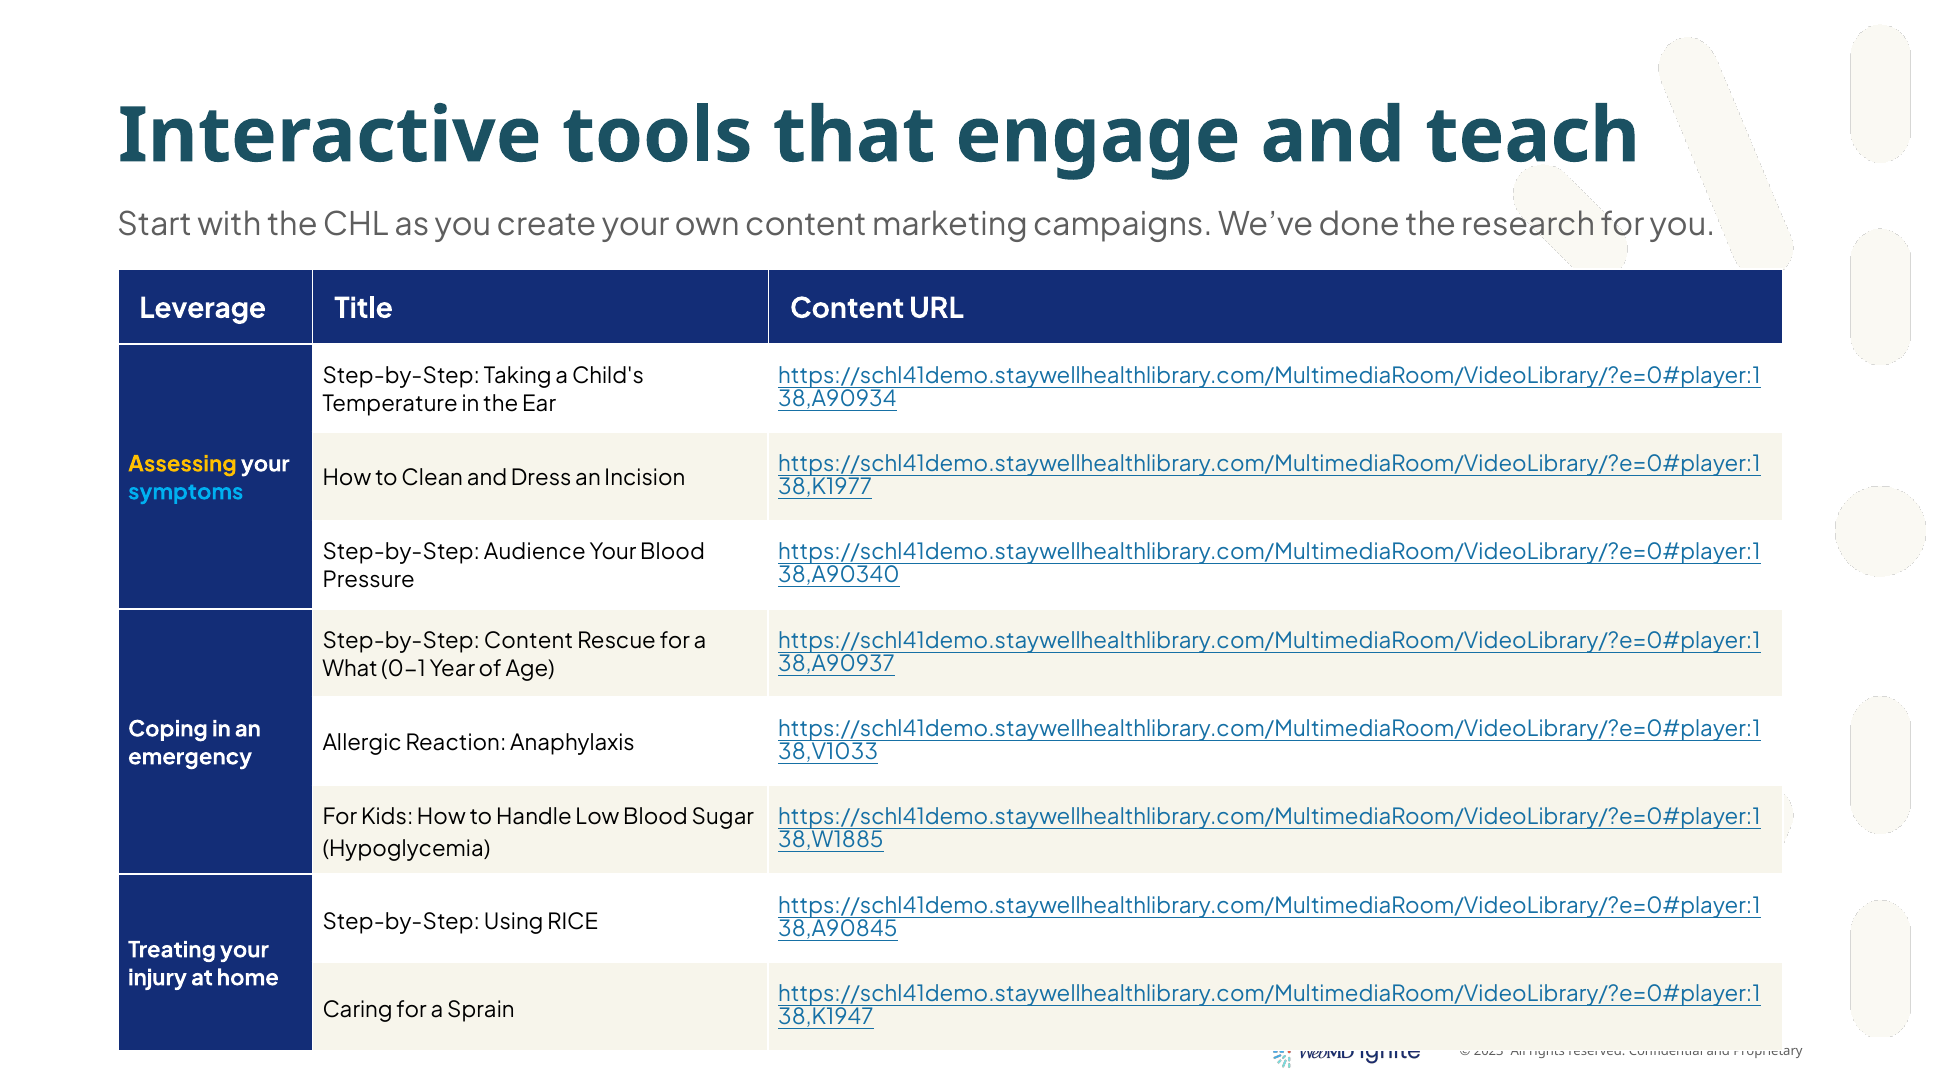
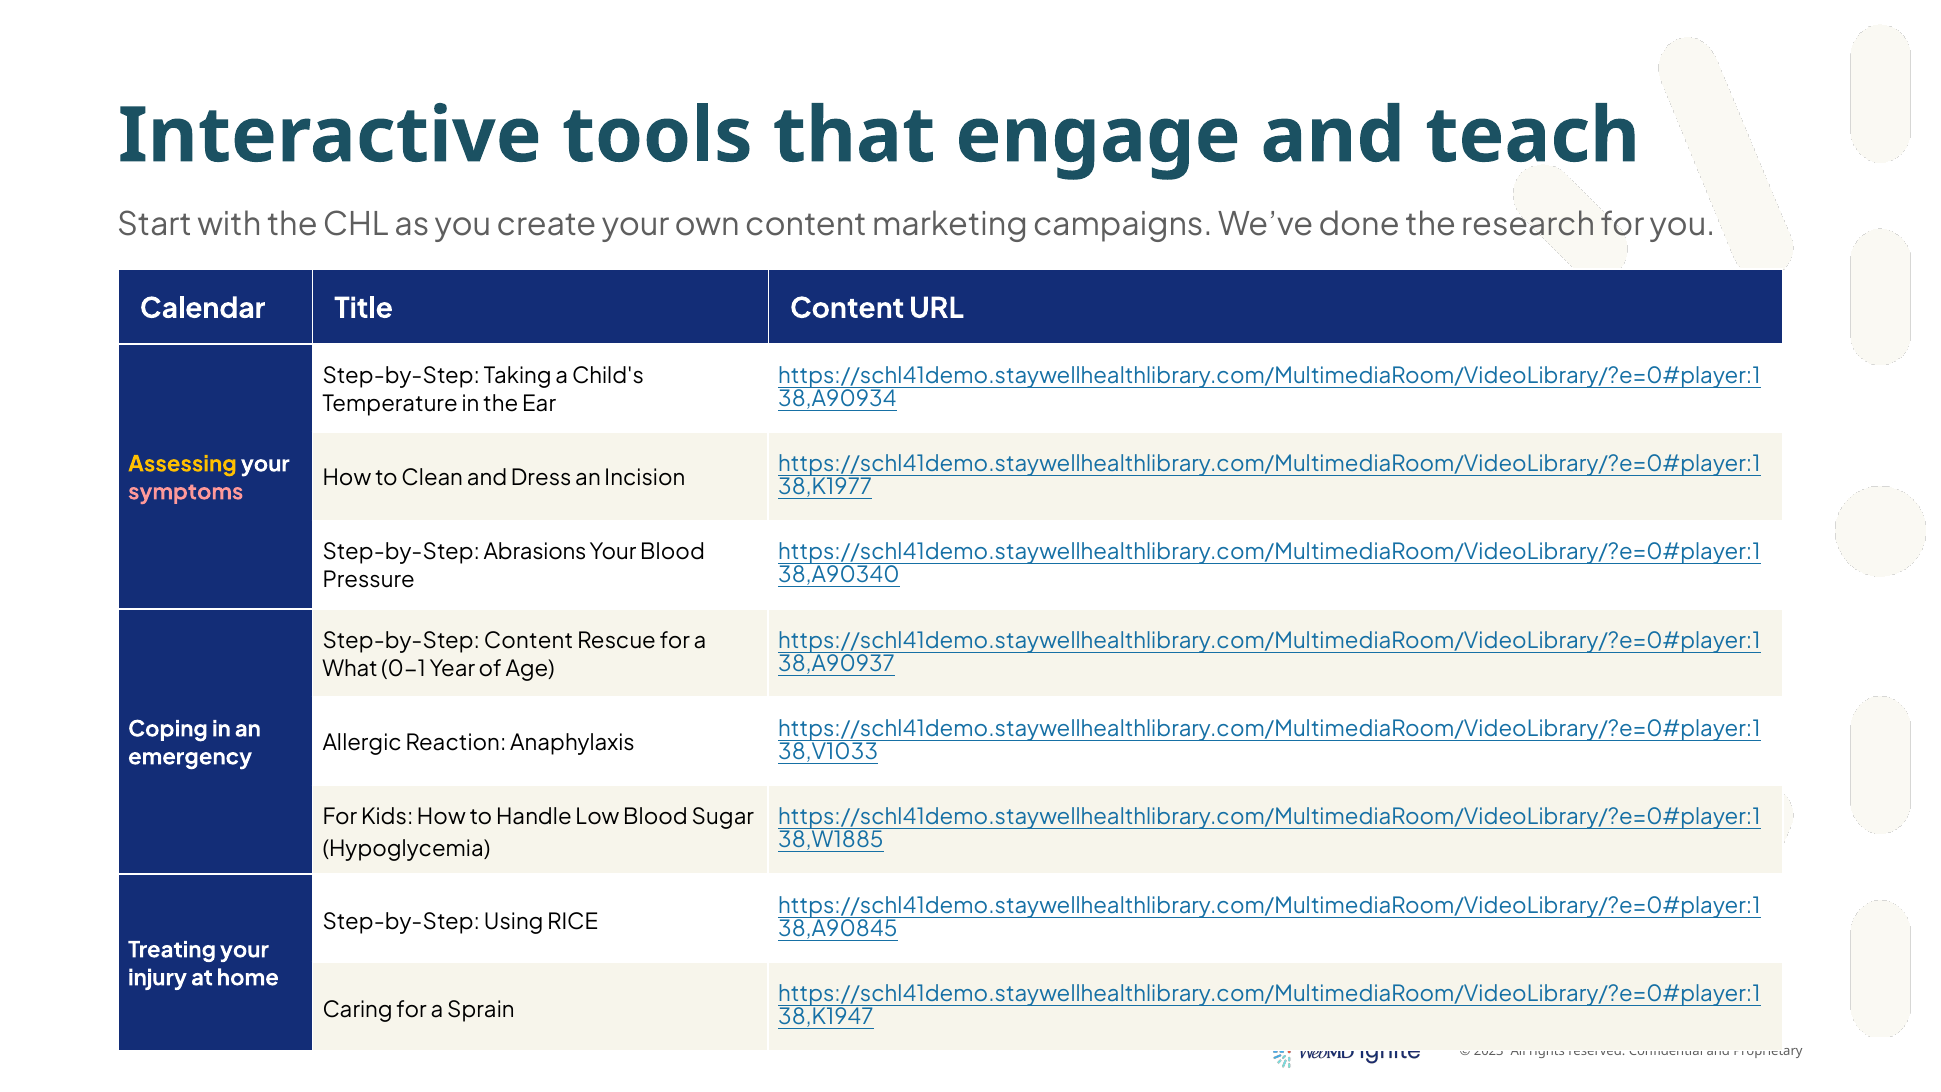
Leverage: Leverage -> Calendar (203, 308)
symptoms colour: light blue -> pink (186, 492)
Audience: Audience -> Abrasions (535, 552)
